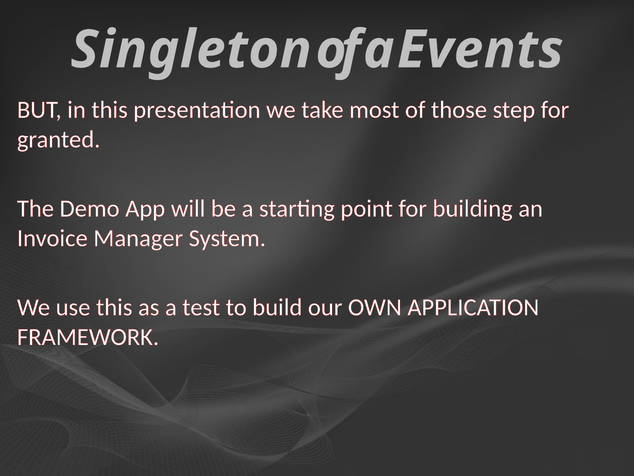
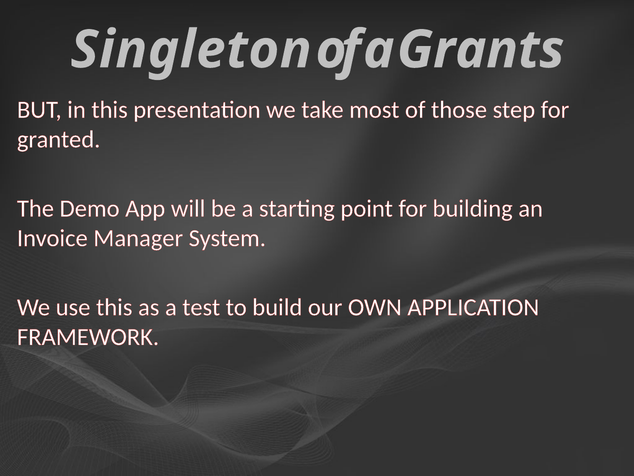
Events: Events -> Grants (481, 50)
